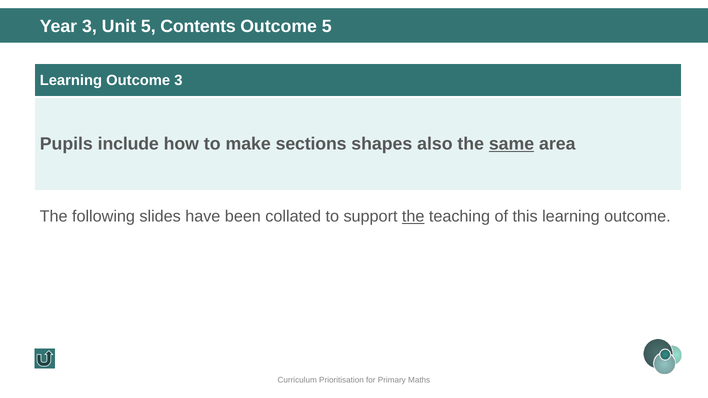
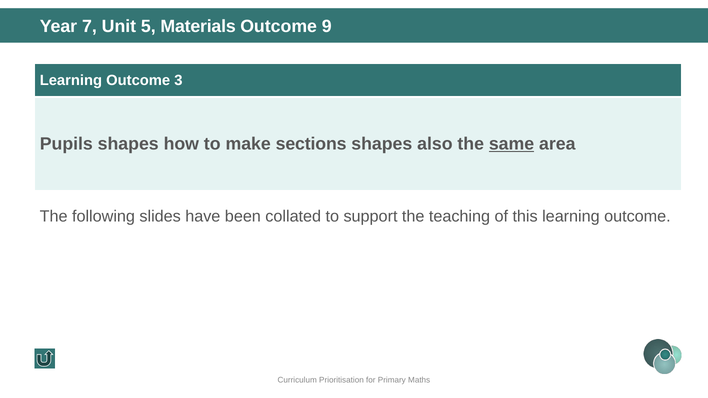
Year 3: 3 -> 7 (89, 26)
Contents: Contents -> Materials (198, 26)
Outcome 5: 5 -> 9 (327, 26)
Pupils include: include -> shapes (128, 144)
the underline: present -> none (413, 216)
